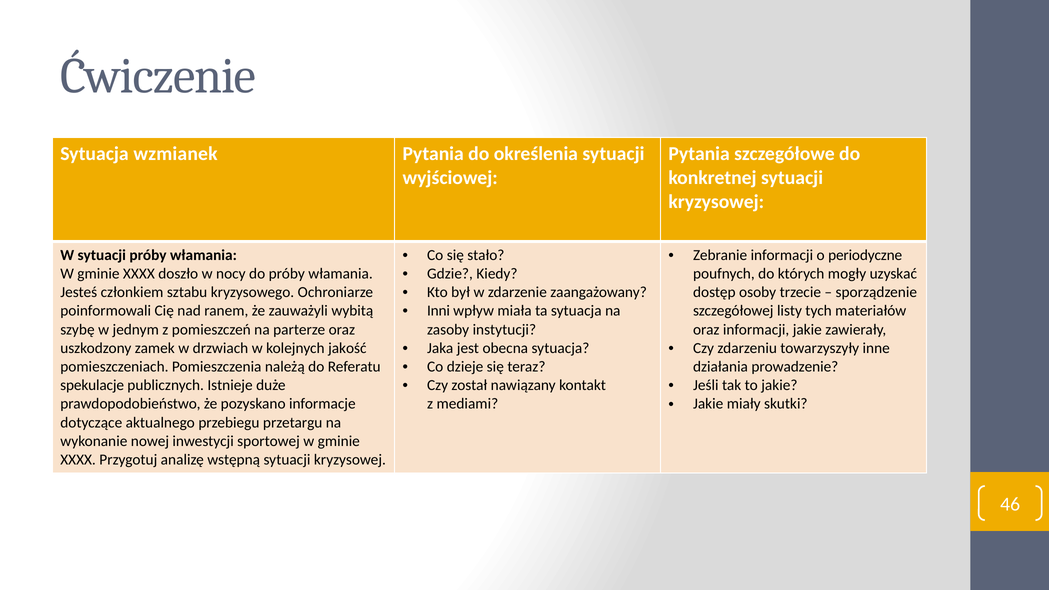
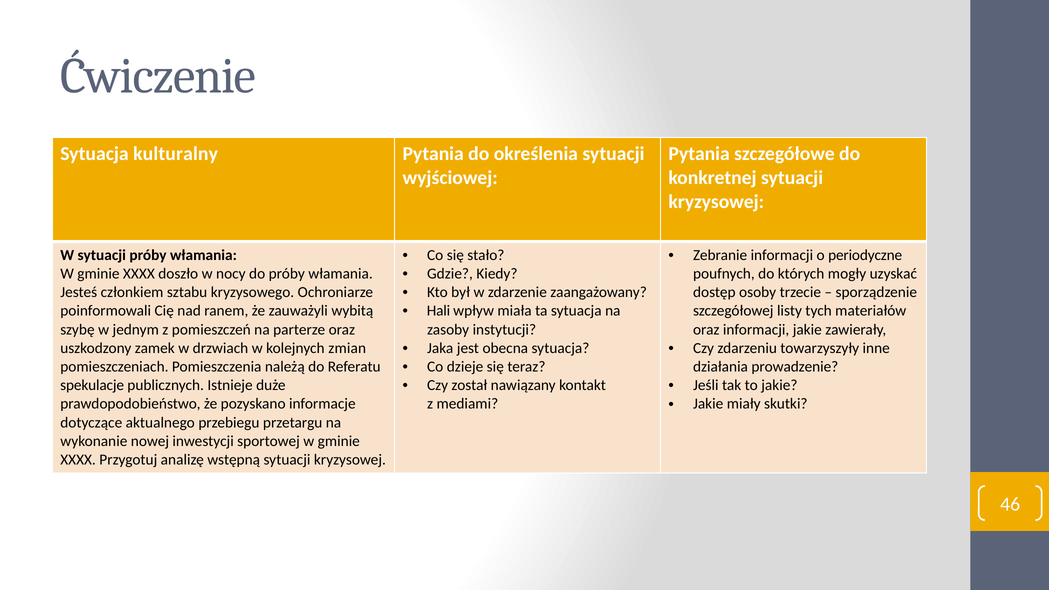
wzmianek: wzmianek -> kulturalny (176, 154)
Inni: Inni -> Hali (439, 311)
jakość: jakość -> zmian (347, 348)
